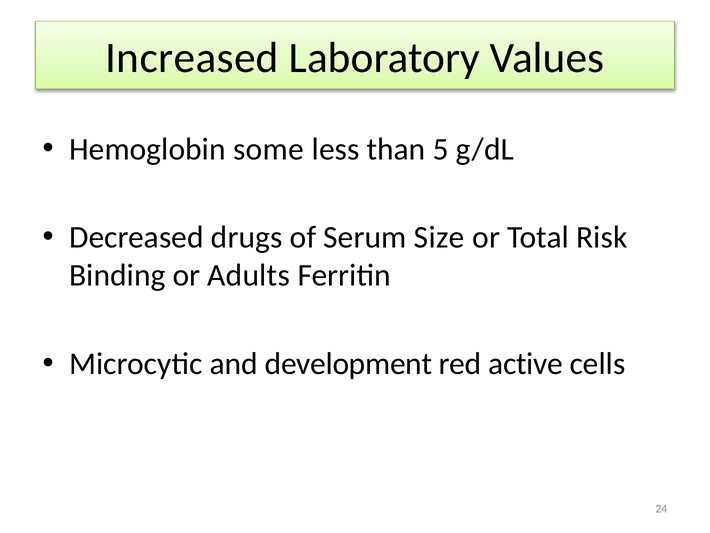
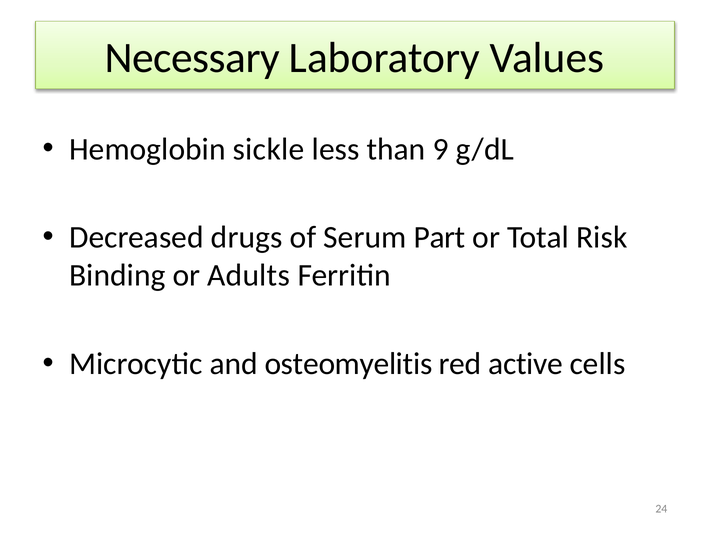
Increased: Increased -> Necessary (192, 58)
some: some -> sickle (269, 149)
5: 5 -> 9 (441, 149)
Size: Size -> Part (440, 237)
development: development -> osteomyelitis (348, 364)
